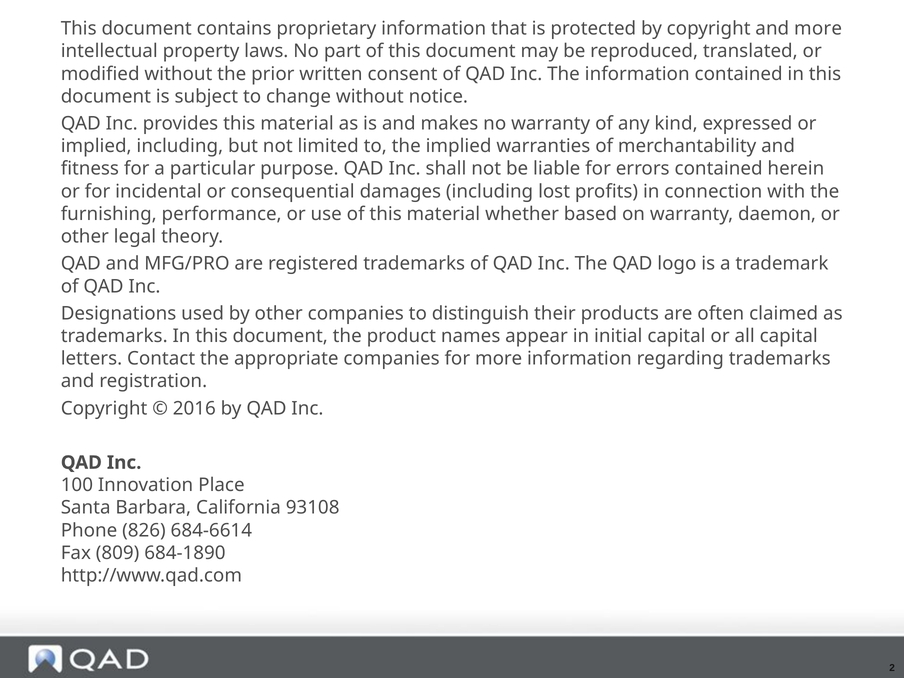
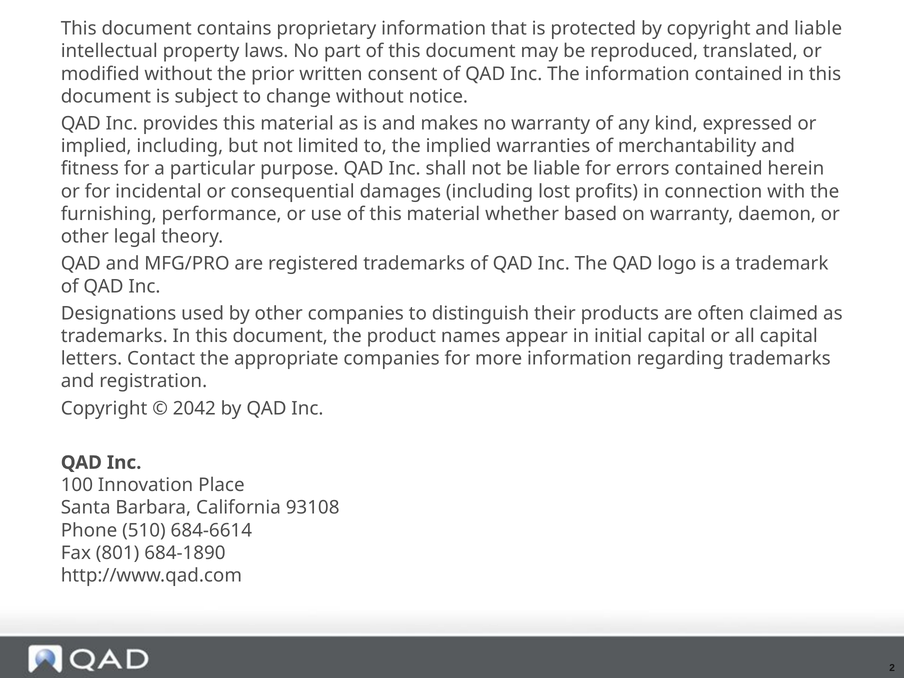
and more: more -> liable (818, 29)
2016: 2016 -> 2042 (194, 408)
826: 826 -> 510 (144, 530)
809: 809 -> 801 (118, 553)
